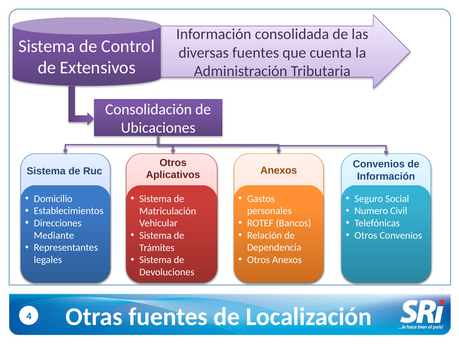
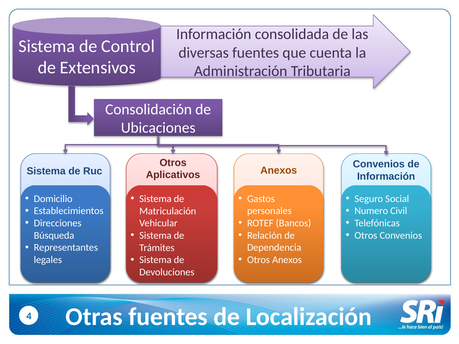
Mediante: Mediante -> Búsqueda (54, 236)
